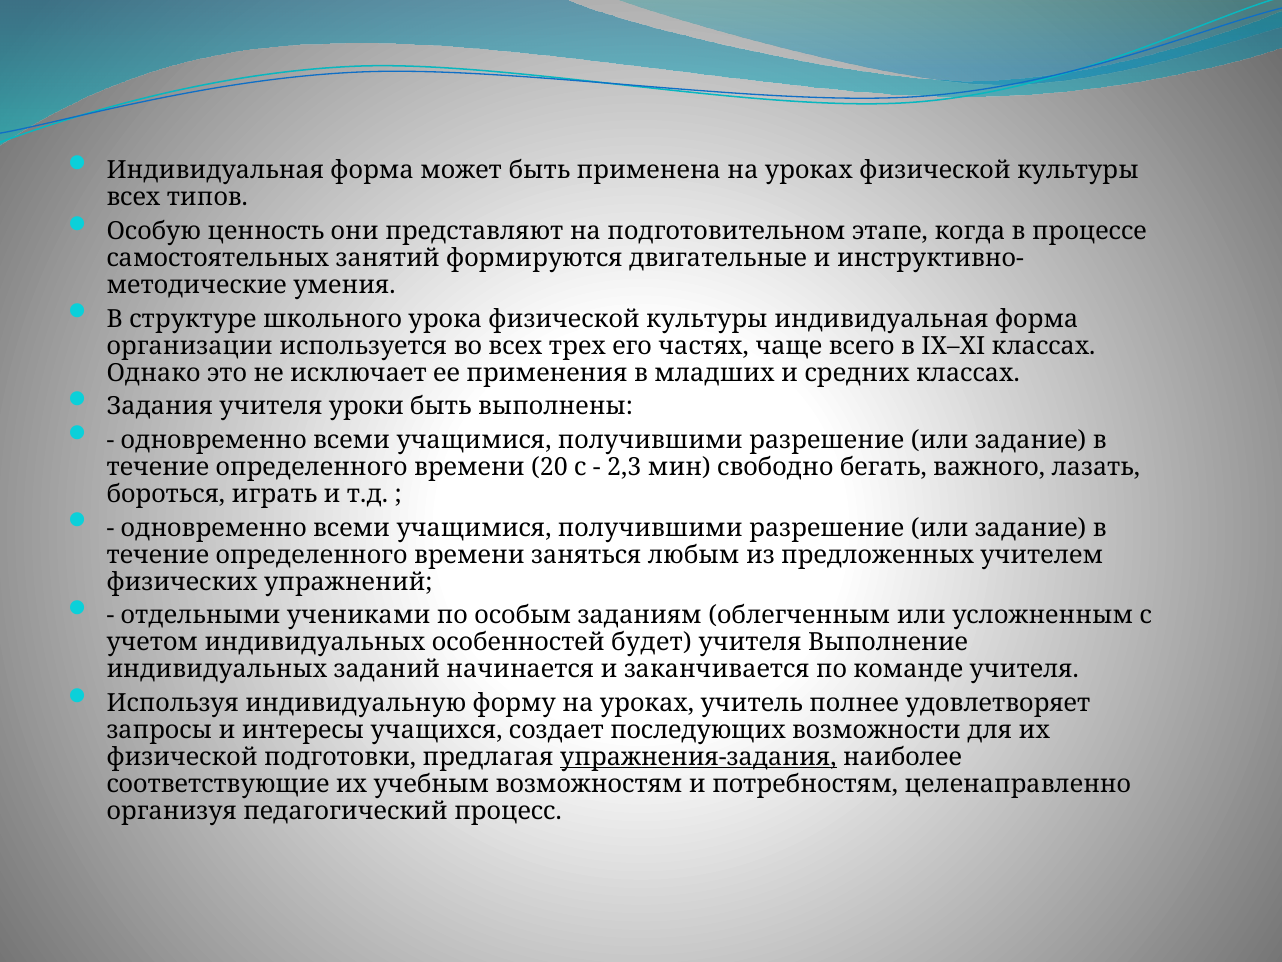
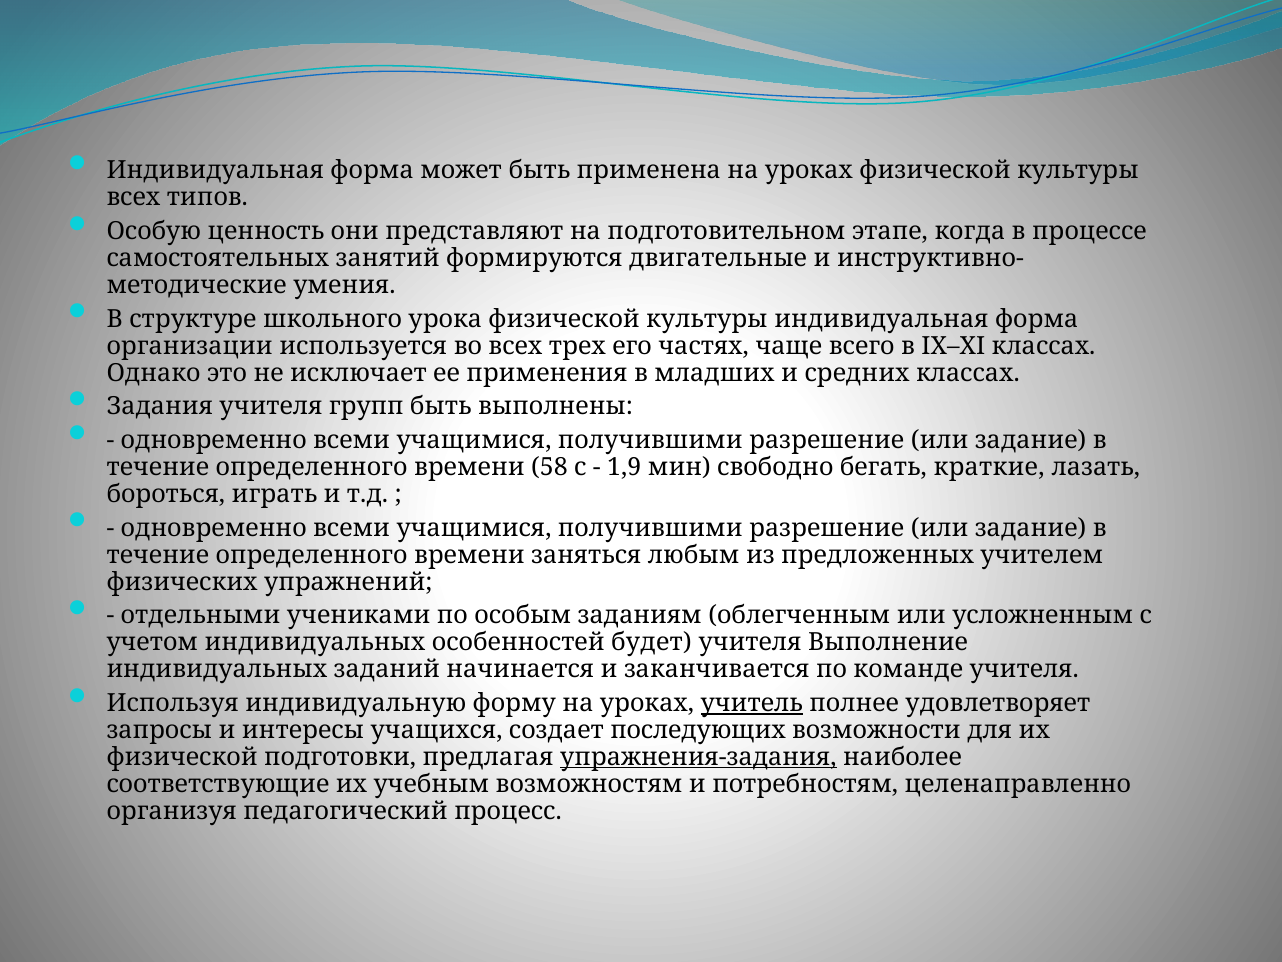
уроки: уроки -> групп (366, 406)
20: 20 -> 58 (550, 467)
2,3: 2,3 -> 1,9 (624, 467)
важного: важного -> краткие (989, 467)
учитель underline: none -> present (752, 703)
